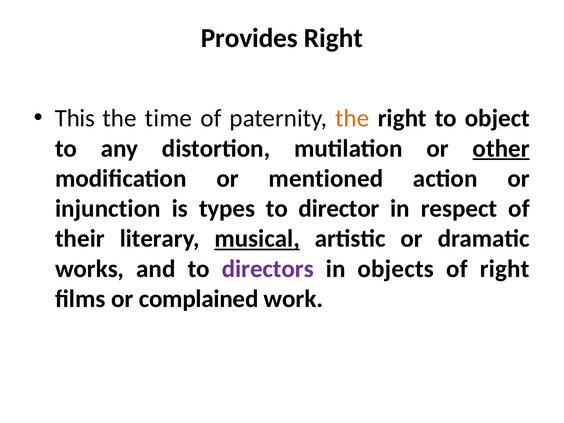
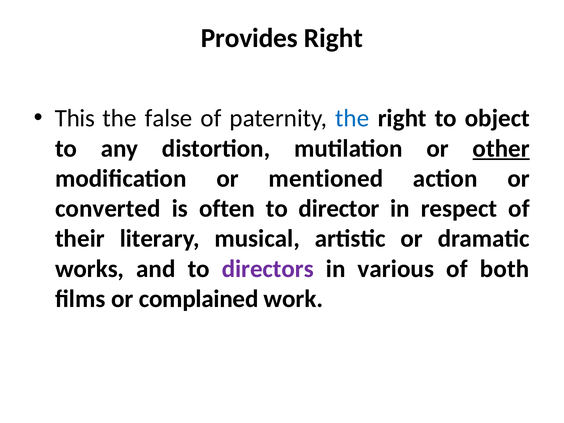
time: time -> false (169, 118)
the colour: orange -> blue (352, 118)
injunction: injunction -> converted (108, 209)
types: types -> often (227, 209)
musical underline: present -> none (257, 239)
objects: objects -> various (396, 269)
of right: right -> both (505, 269)
